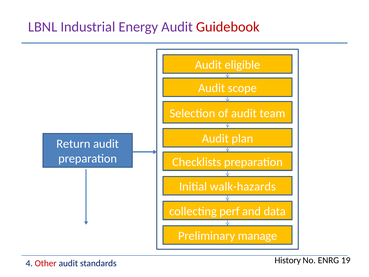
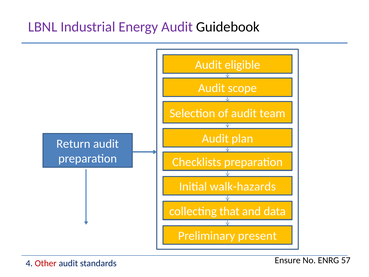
Guidebook colour: red -> black (228, 27)
perf: perf -> that (229, 211)
manage: manage -> present (257, 236)
History: History -> Ensure (288, 260)
19: 19 -> 57 (346, 260)
